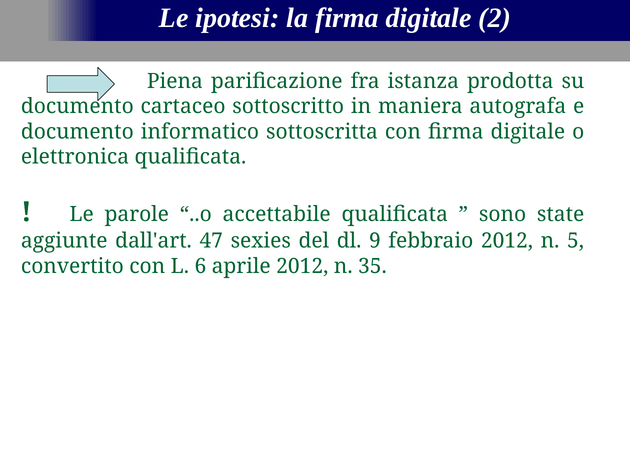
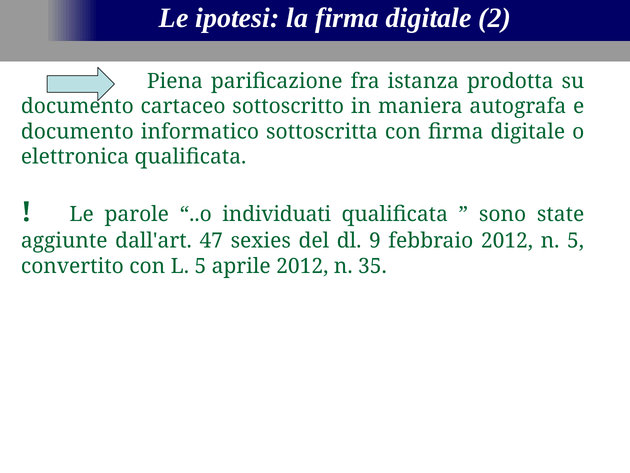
accettabile: accettabile -> individuati (277, 214)
L 6: 6 -> 5 (200, 266)
